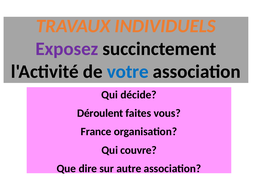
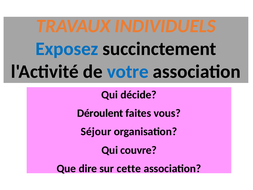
Exposez colour: purple -> blue (67, 49)
France: France -> Séjour (96, 132)
autre: autre -> cette (129, 168)
